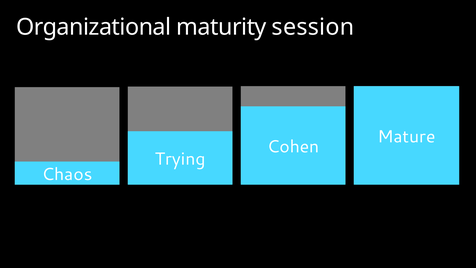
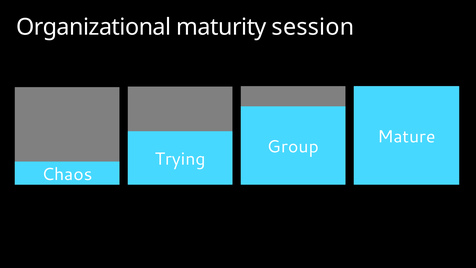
Cohen: Cohen -> Group (293, 147)
